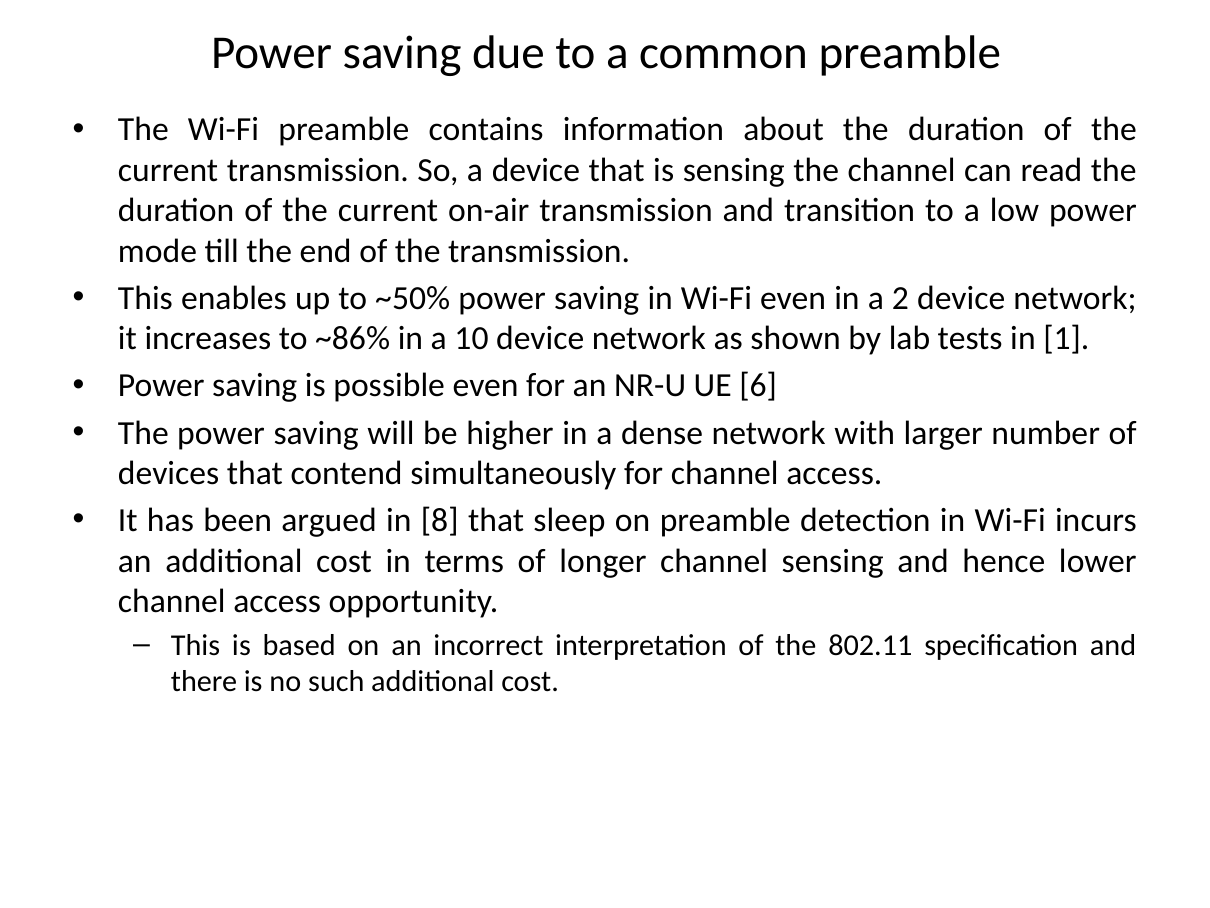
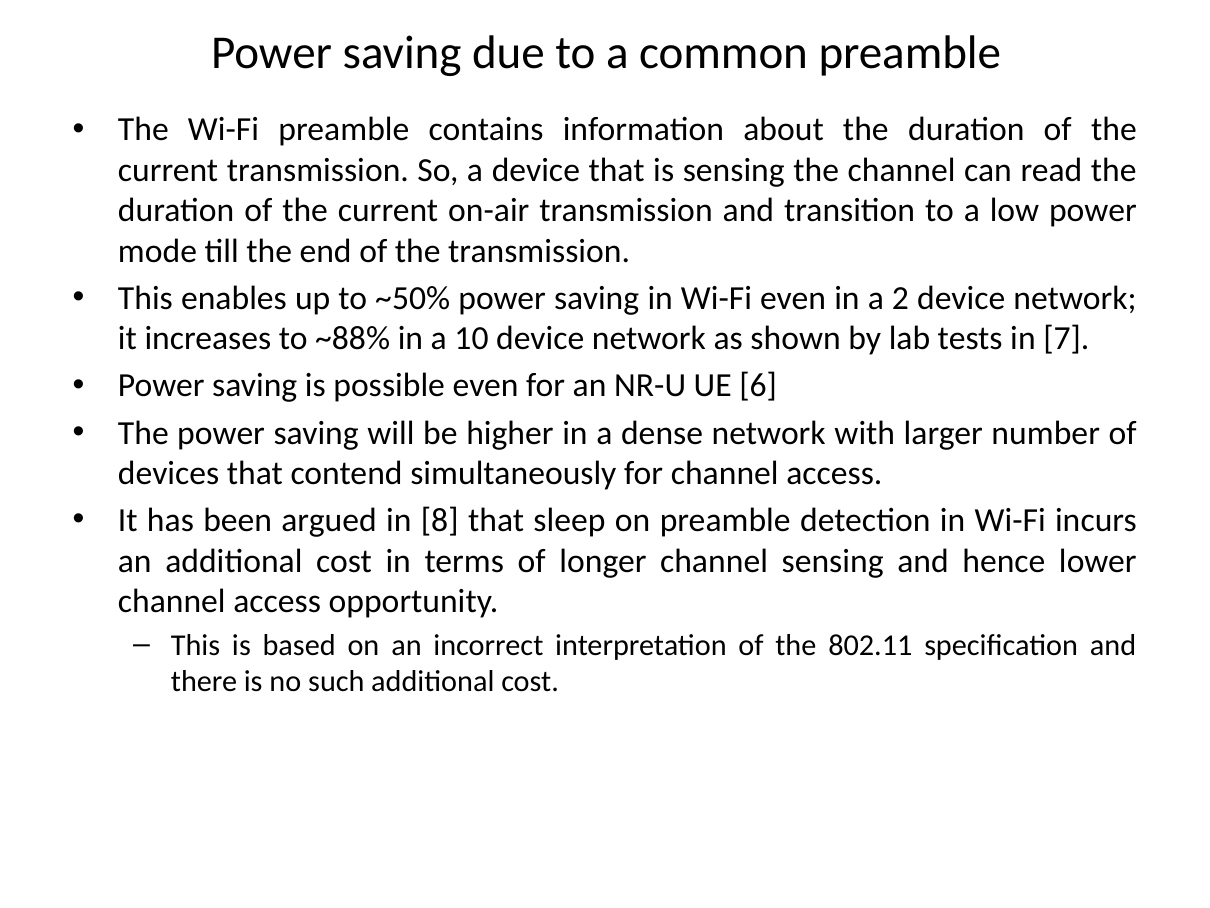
~86%: ~86% -> ~88% (353, 339)
1: 1 -> 7 (1066, 339)
